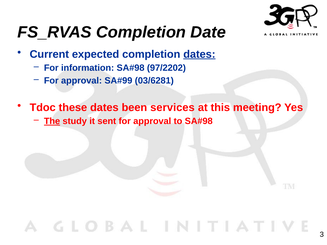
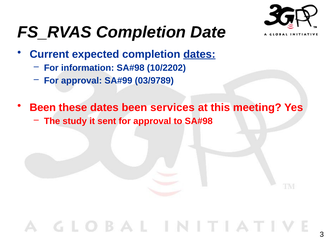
97/2202: 97/2202 -> 10/2202 (166, 68)
03/6281: 03/6281 -> 03/9789 (154, 81)
Tdoc: Tdoc -> Been (43, 108)
The underline: present -> none (52, 121)
